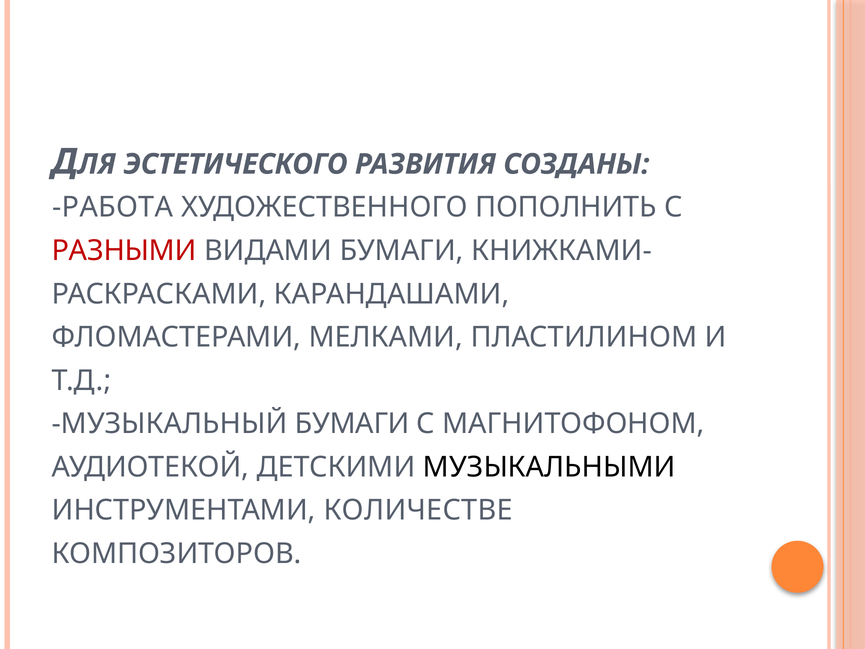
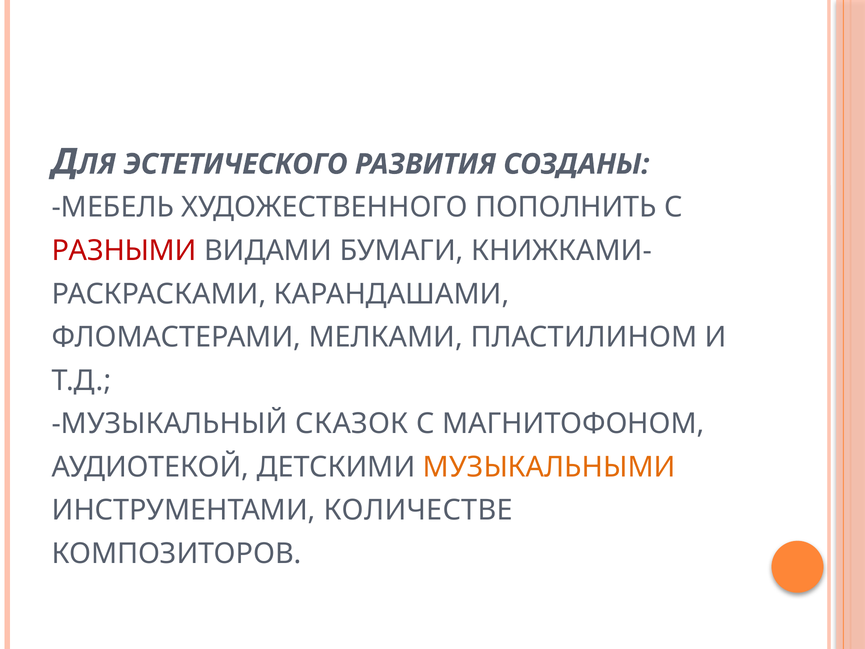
РАБОТА: РАБОТА -> МЕБЕЛЬ (113, 207)
МУЗЫКАЛЬНЫЙ БУМАГИ: БУМАГИ -> СКАЗОК (352, 424)
МУЗЫКАЛЬНЫМИ colour: black -> orange (549, 467)
